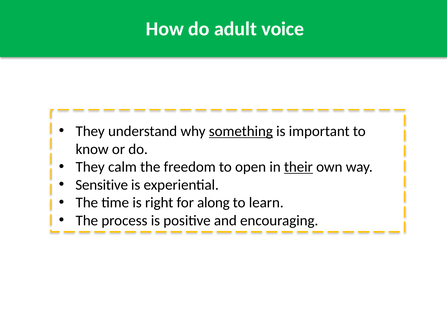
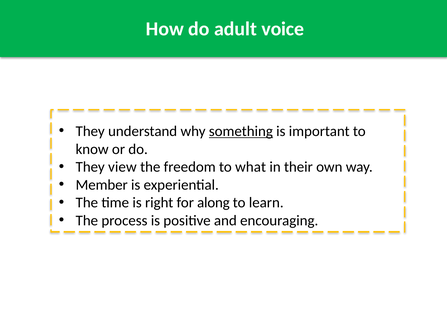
calm: calm -> view (122, 167)
open: open -> what (251, 167)
their underline: present -> none (298, 167)
Sensitive: Sensitive -> Member (102, 185)
